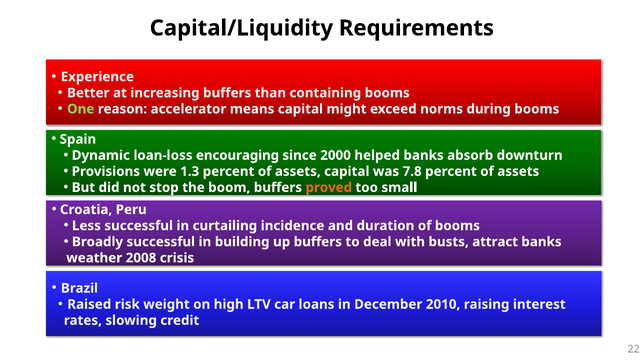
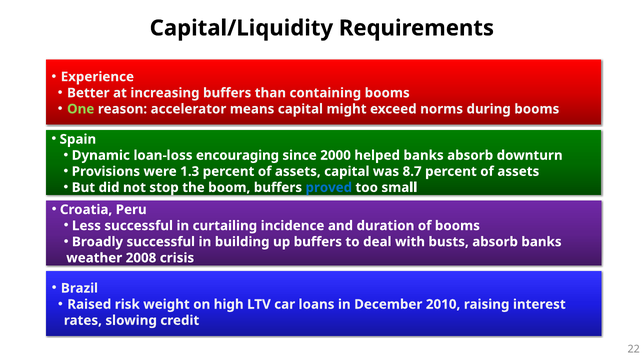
7.8: 7.8 -> 8.7 (412, 172)
proved colour: orange -> blue (329, 188)
busts attract: attract -> absorb (495, 242)
